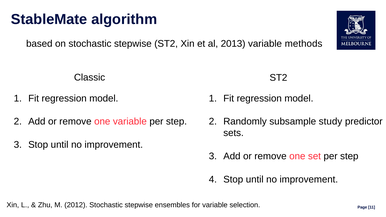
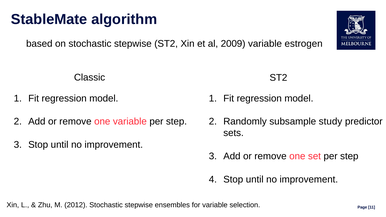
2013: 2013 -> 2009 (233, 44)
methods: methods -> estrogen (304, 44)
